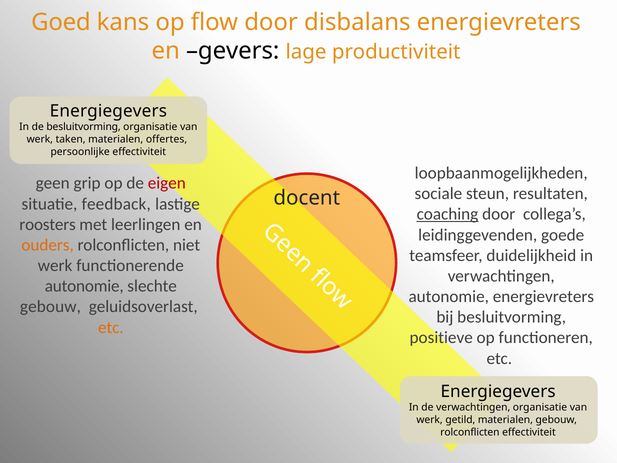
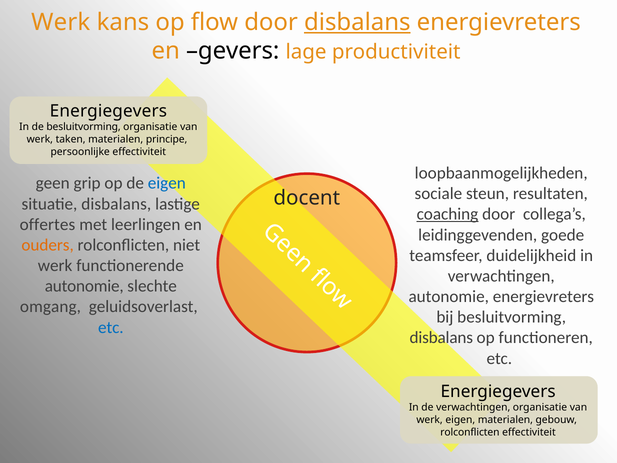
Goed: Goed -> Werk (61, 22)
disbalans underline: none -> present (357, 22)
offertes: offertes -> principe (167, 139)
eigen colour: red -> blue (167, 183)
situatie feedback: feedback -> disbalans (116, 204)
roosters: roosters -> offertes (47, 224)
gebouw: gebouw -> omgang (50, 307)
etc colour: orange -> blue (111, 327)
positieve: positieve -> disbalans (441, 338)
werk getild: getild -> eigen (460, 420)
